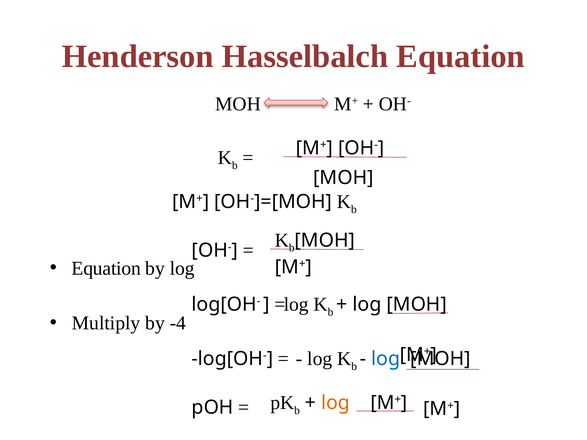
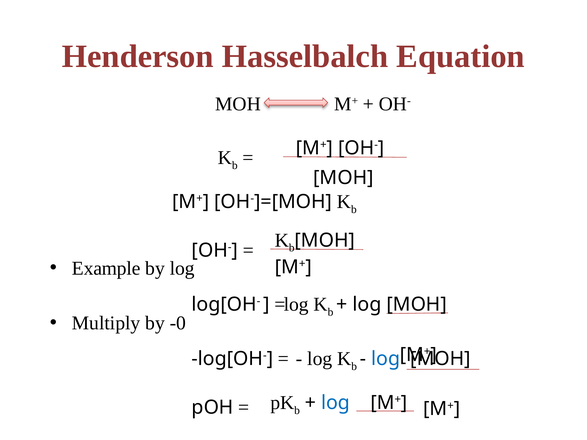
Equation: Equation -> Example (106, 268)
-4: -4 -> -0 (178, 323)
log colour: orange -> blue (336, 403)
